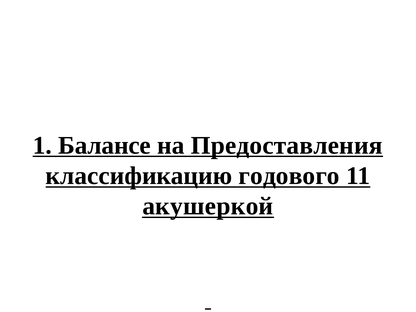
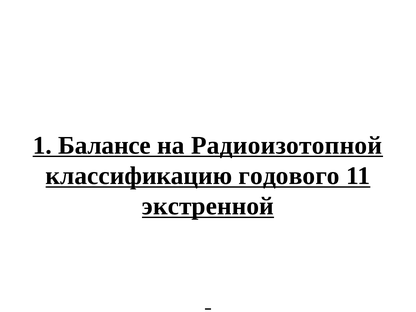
Предоставления: Предоставления -> Радиоизотопной (287, 145)
акушеркой: акушеркой -> экстренной (208, 206)
